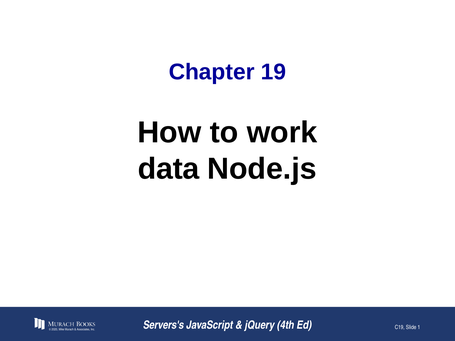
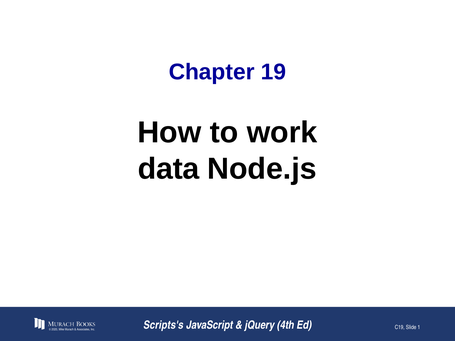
Servers's: Servers's -> Scripts's (163, 325)
